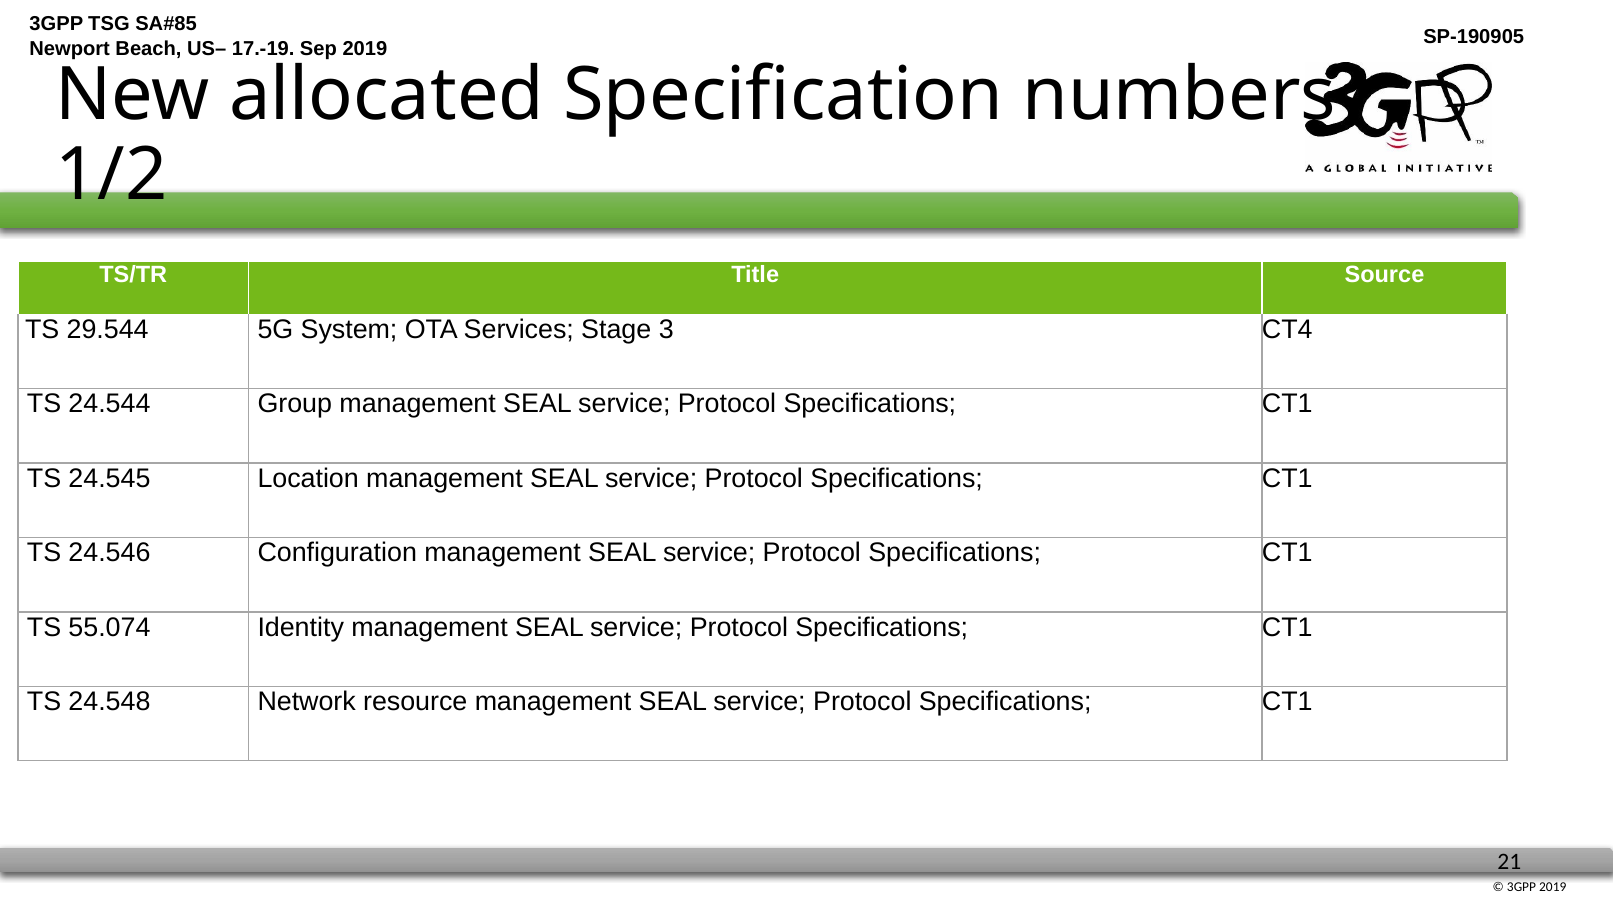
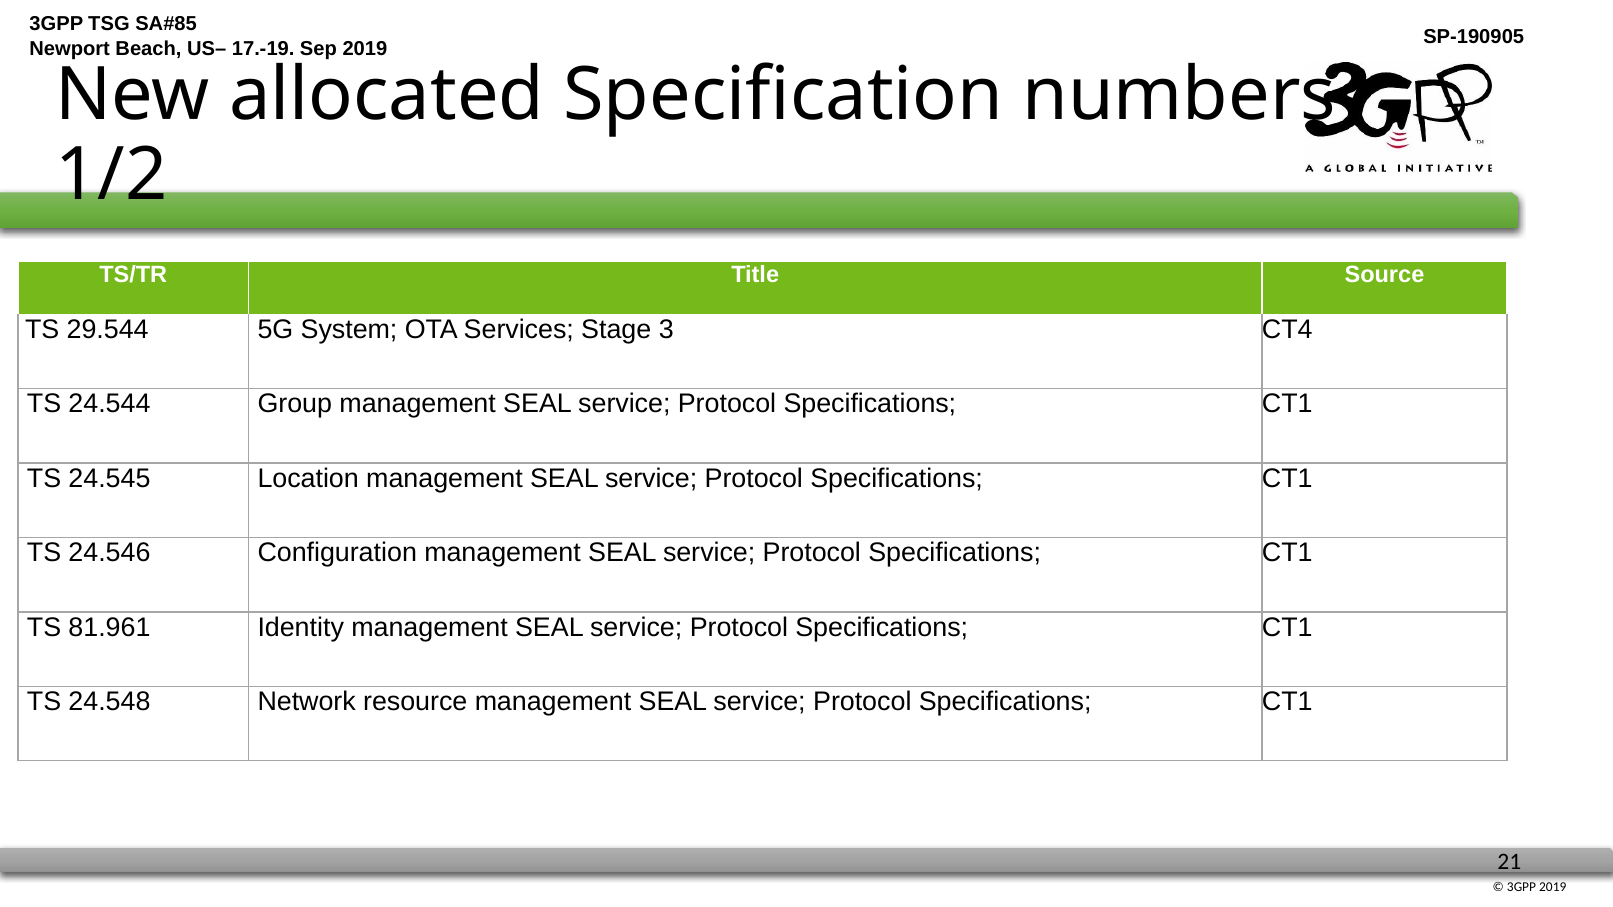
55.074: 55.074 -> 81.961 (109, 627)
